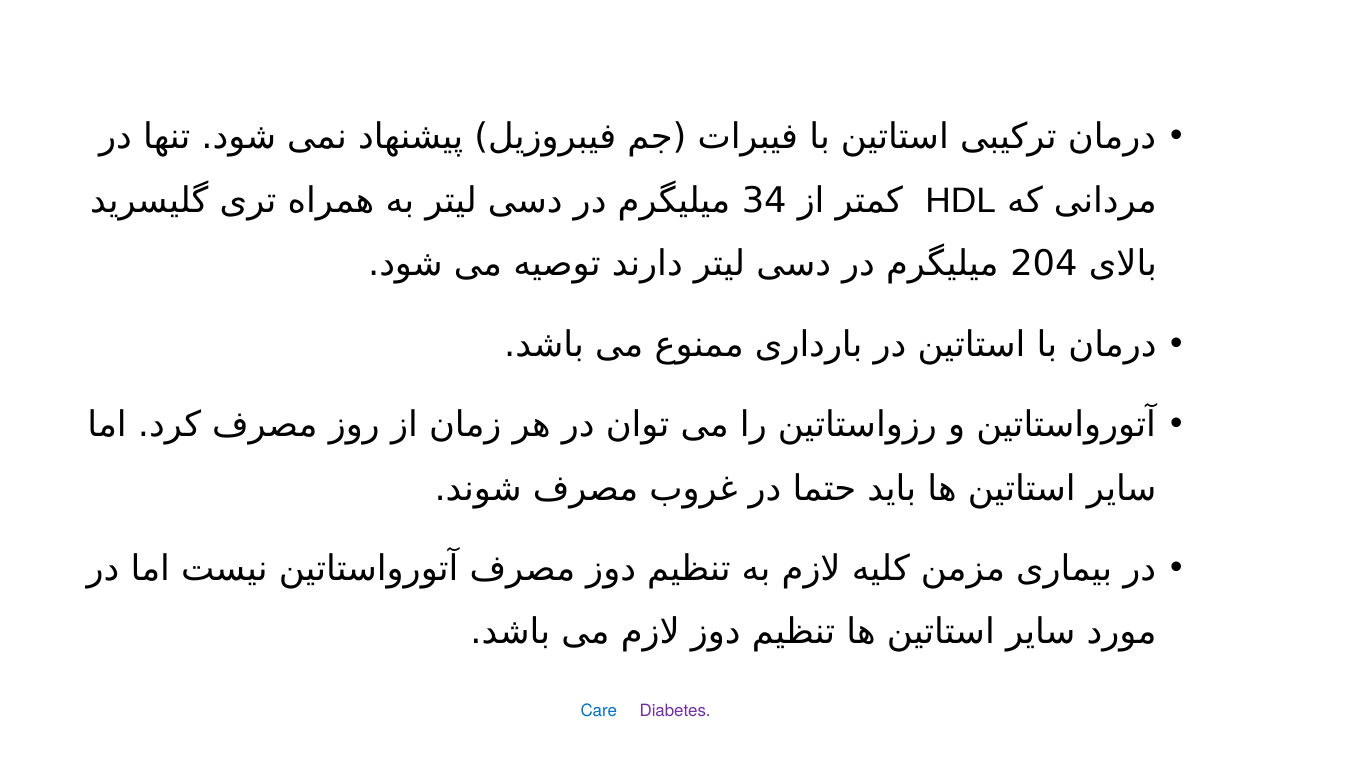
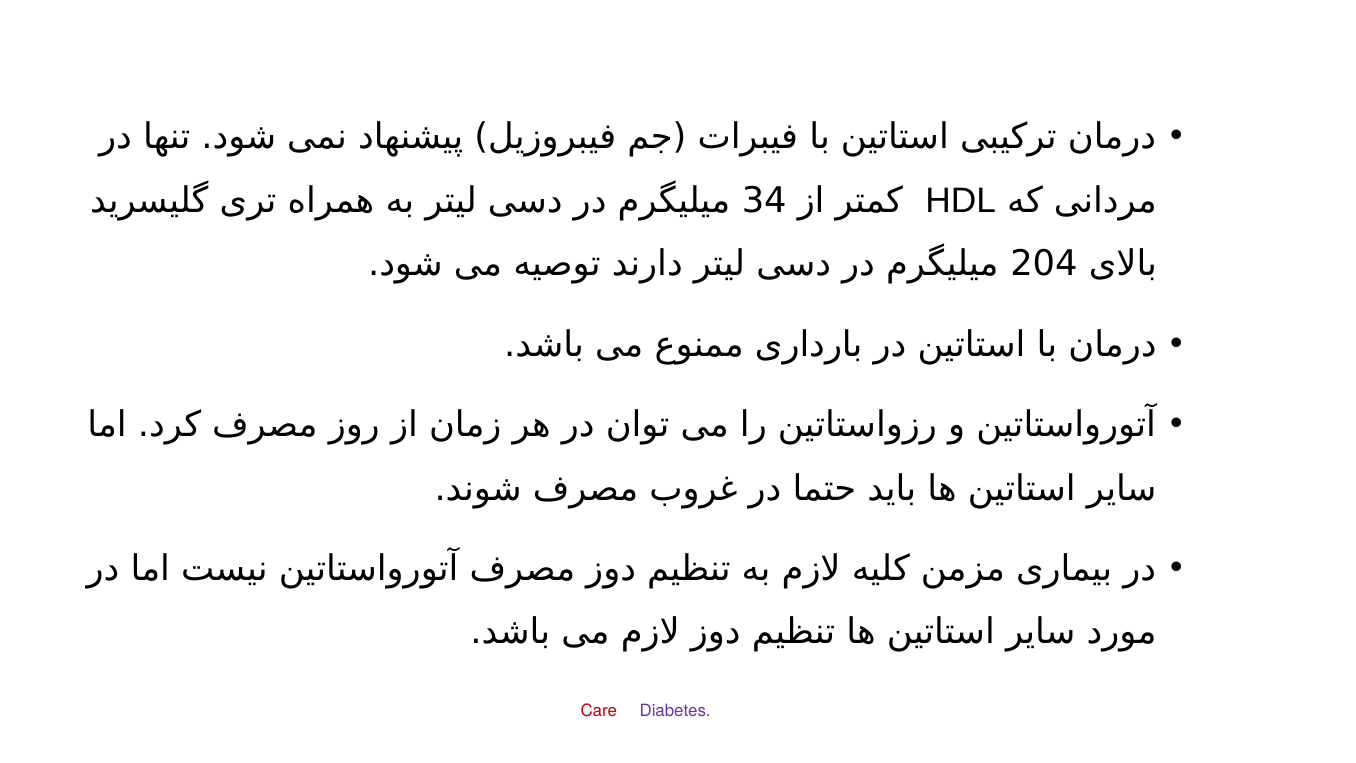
Care colour: blue -> red (599, 711)
